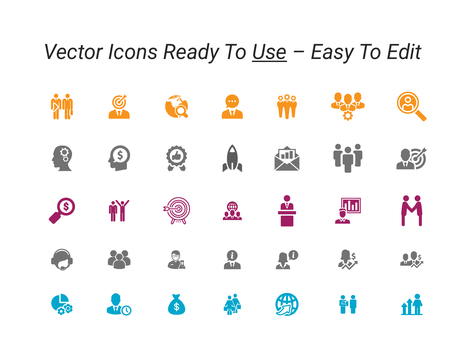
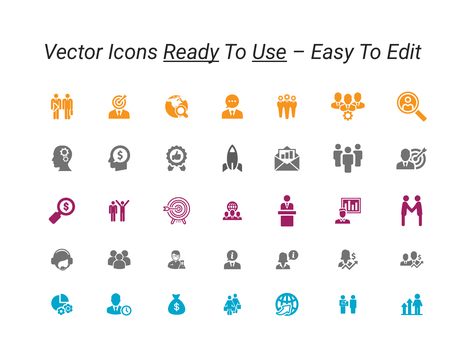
Ready underline: none -> present (191, 52)
